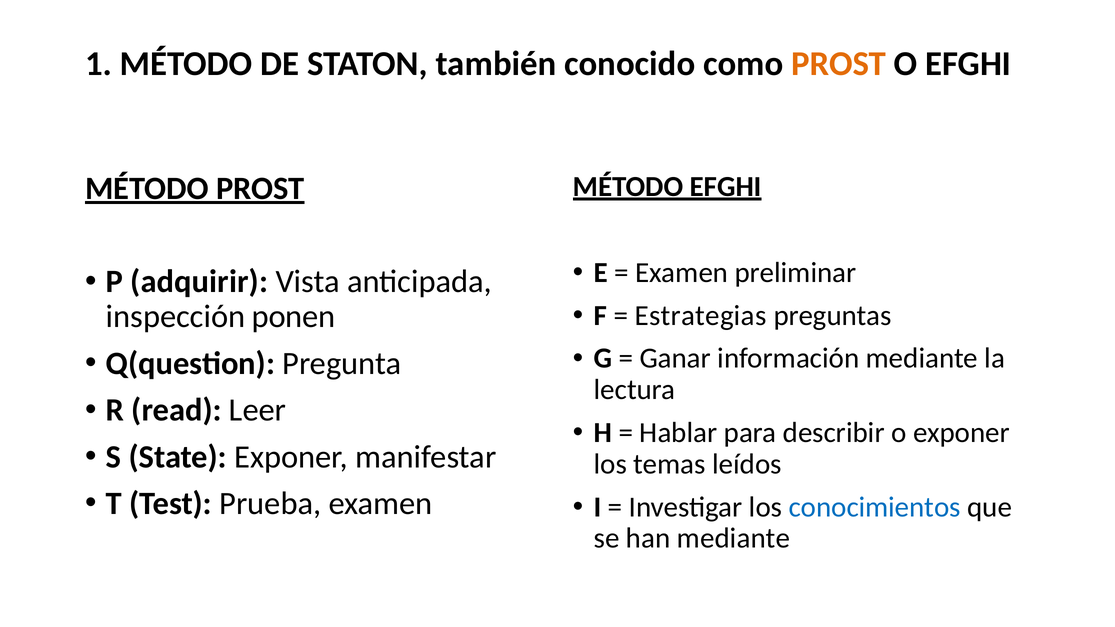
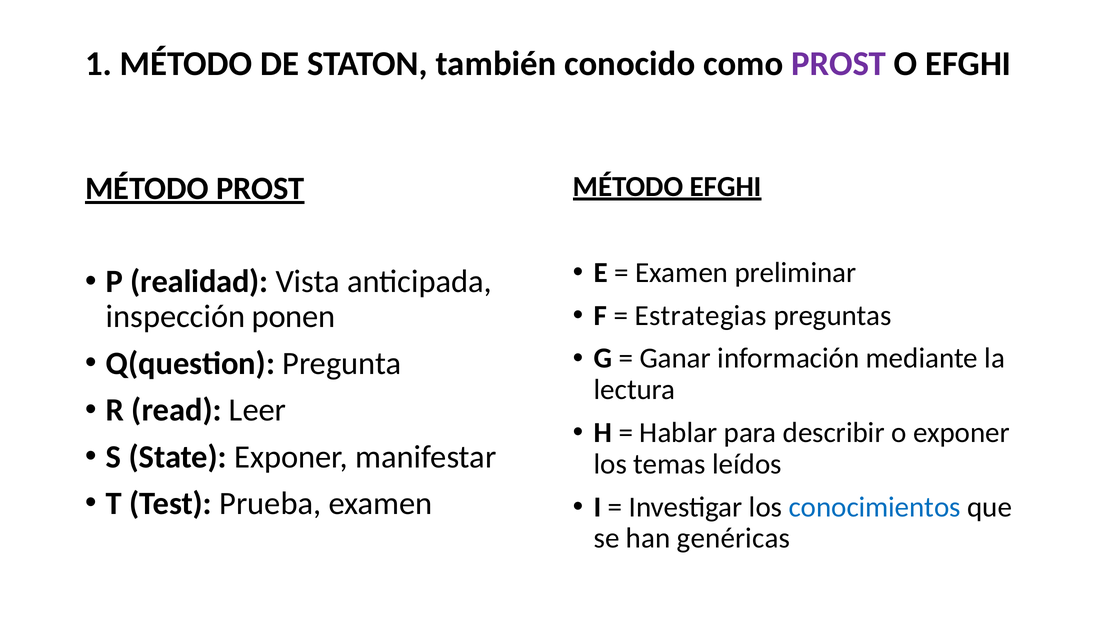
PROST colour: orange -> purple (839, 64)
adquirir: adquirir -> realidad (199, 282)
han mediante: mediante -> genéricas (733, 538)
